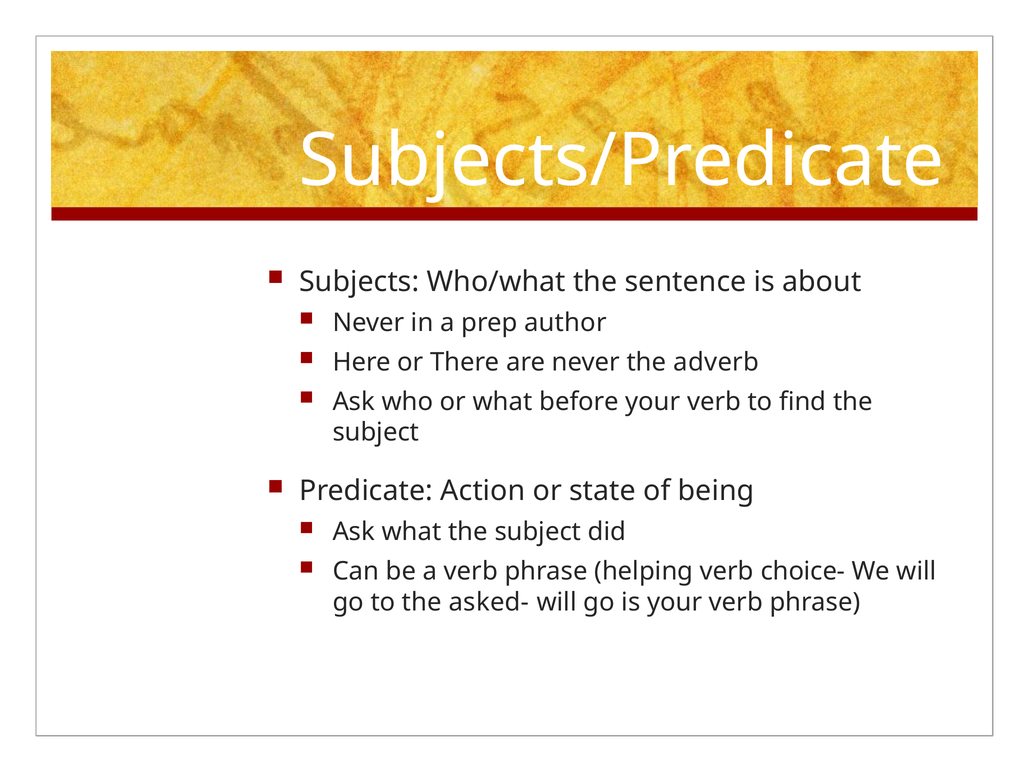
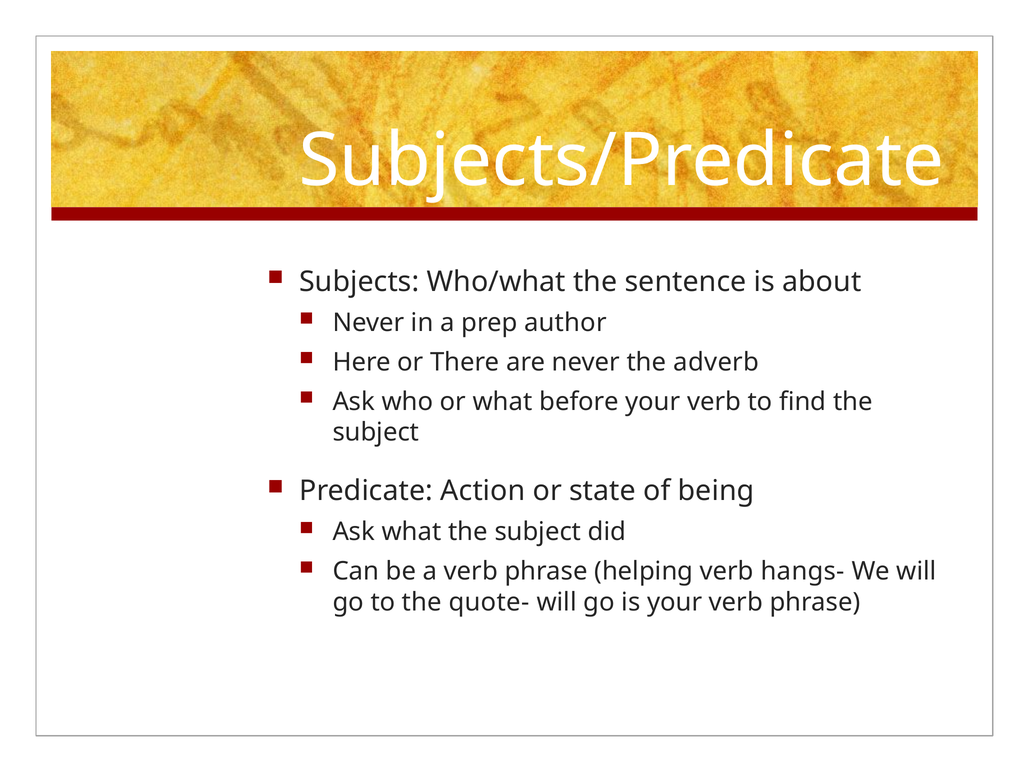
choice-: choice- -> hangs- (803, 571)
asked-: asked- -> quote- (489, 602)
